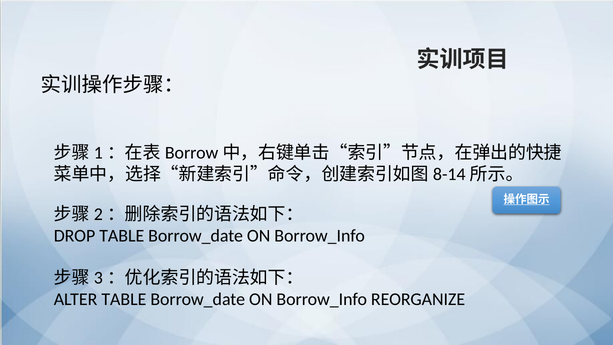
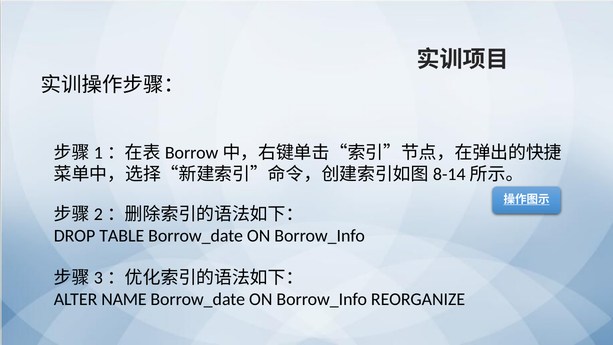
ALTER TABLE: TABLE -> NAME (124, 299)
